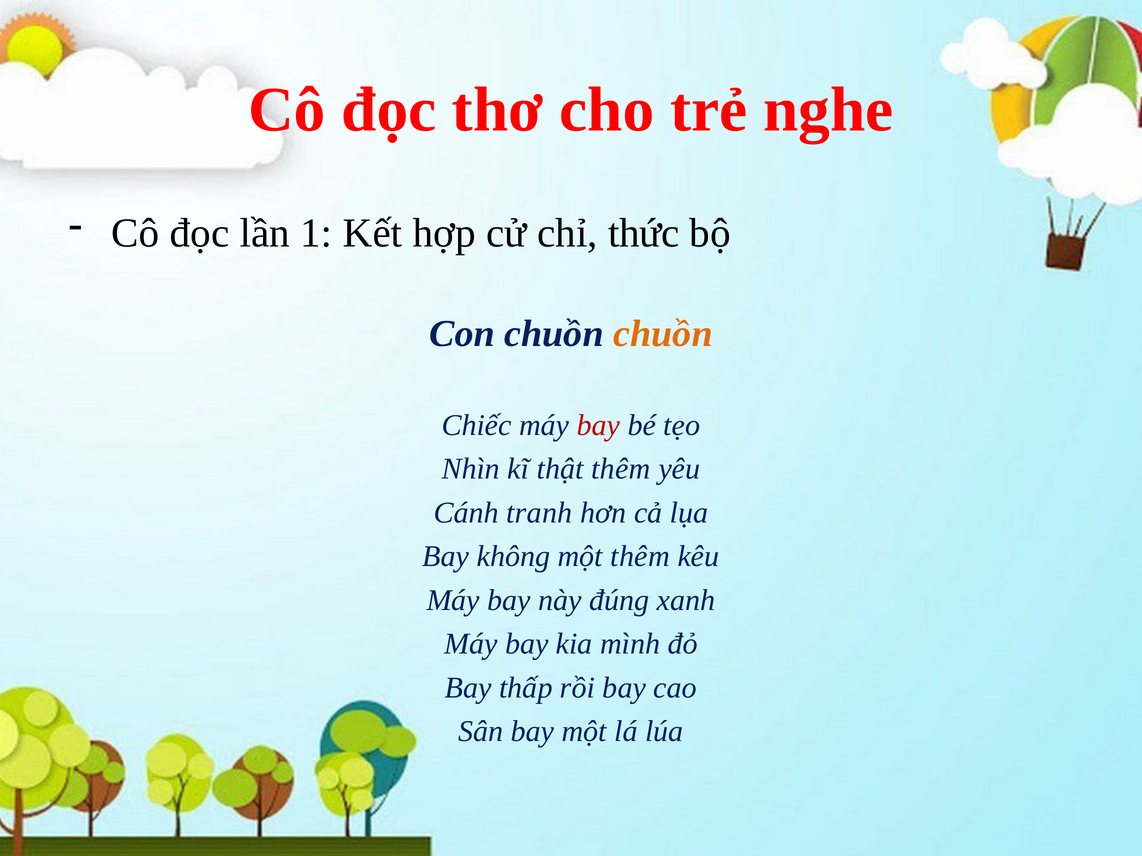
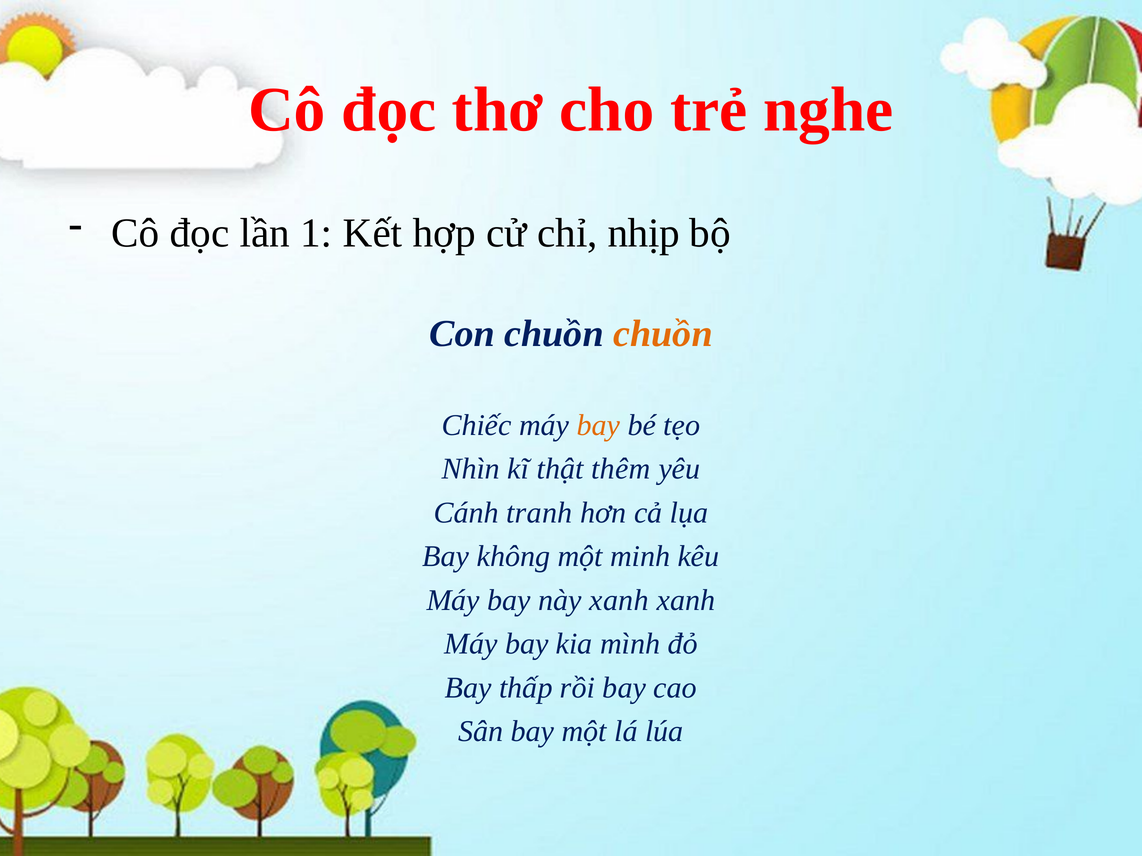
thức: thức -> nhịp (644, 233)
bay colour: red -> orange (598, 426)
một thêm: thêm -> minh (640, 557)
này đúng: đúng -> xanh (619, 600)
